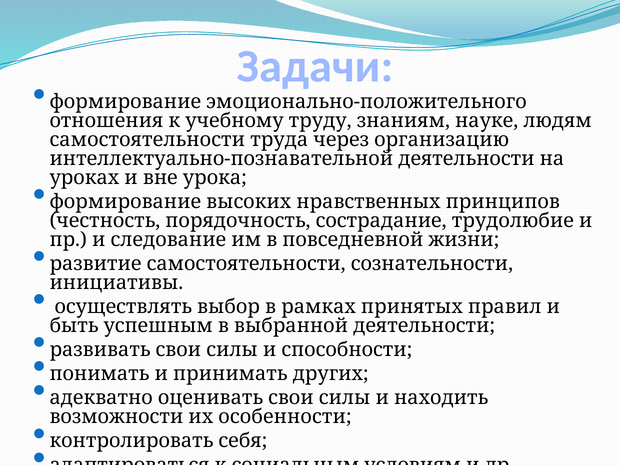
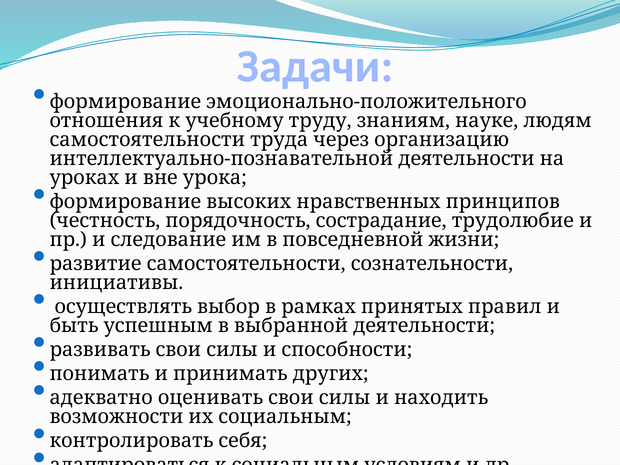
их особенности: особенности -> социальным (285, 417)
